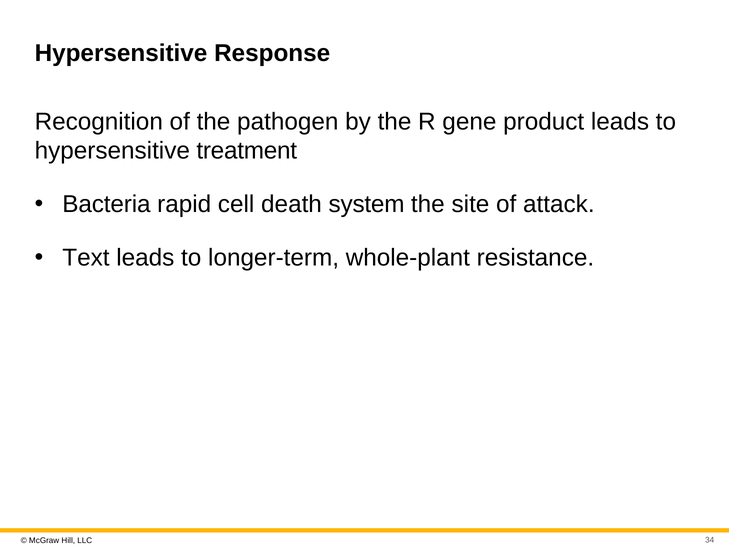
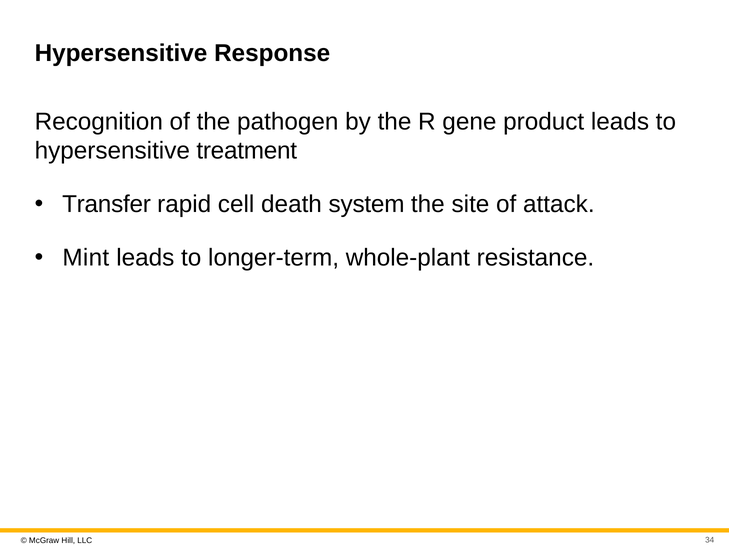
Bacteria: Bacteria -> Transfer (107, 204)
Text: Text -> Mint (86, 258)
